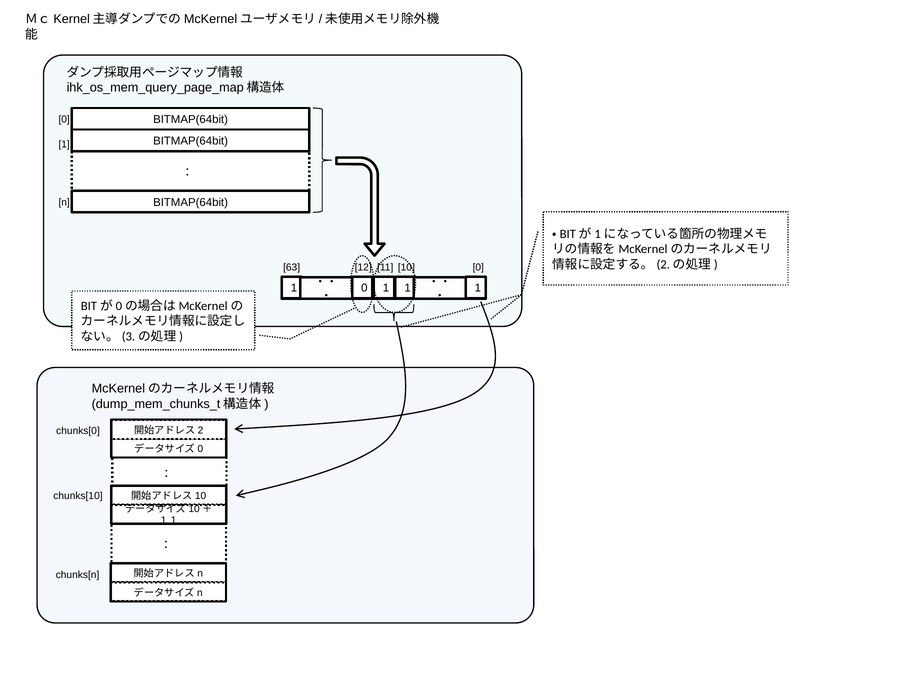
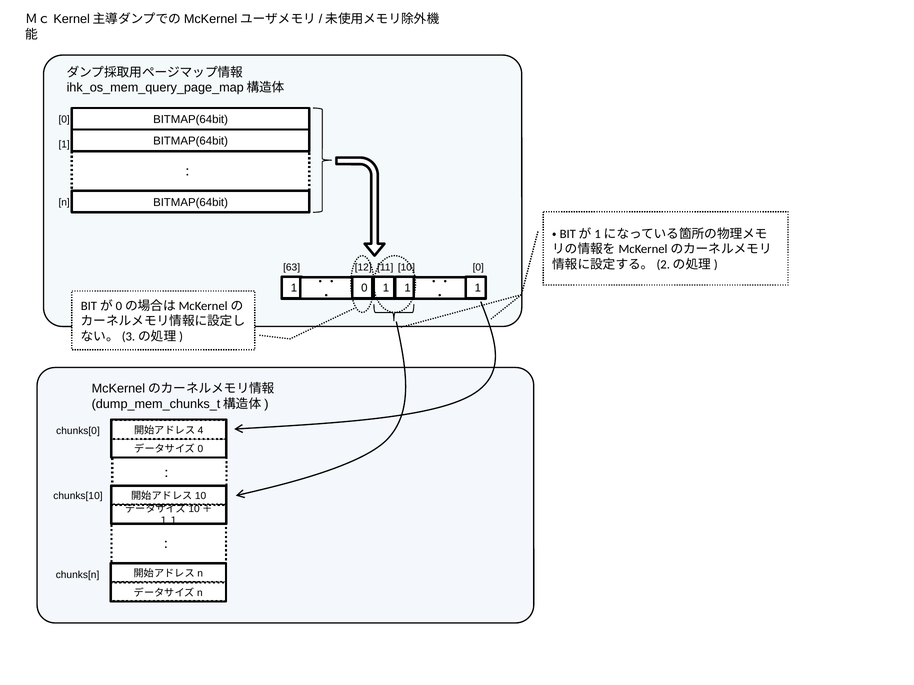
2: 2 -> 4 (201, 431)
